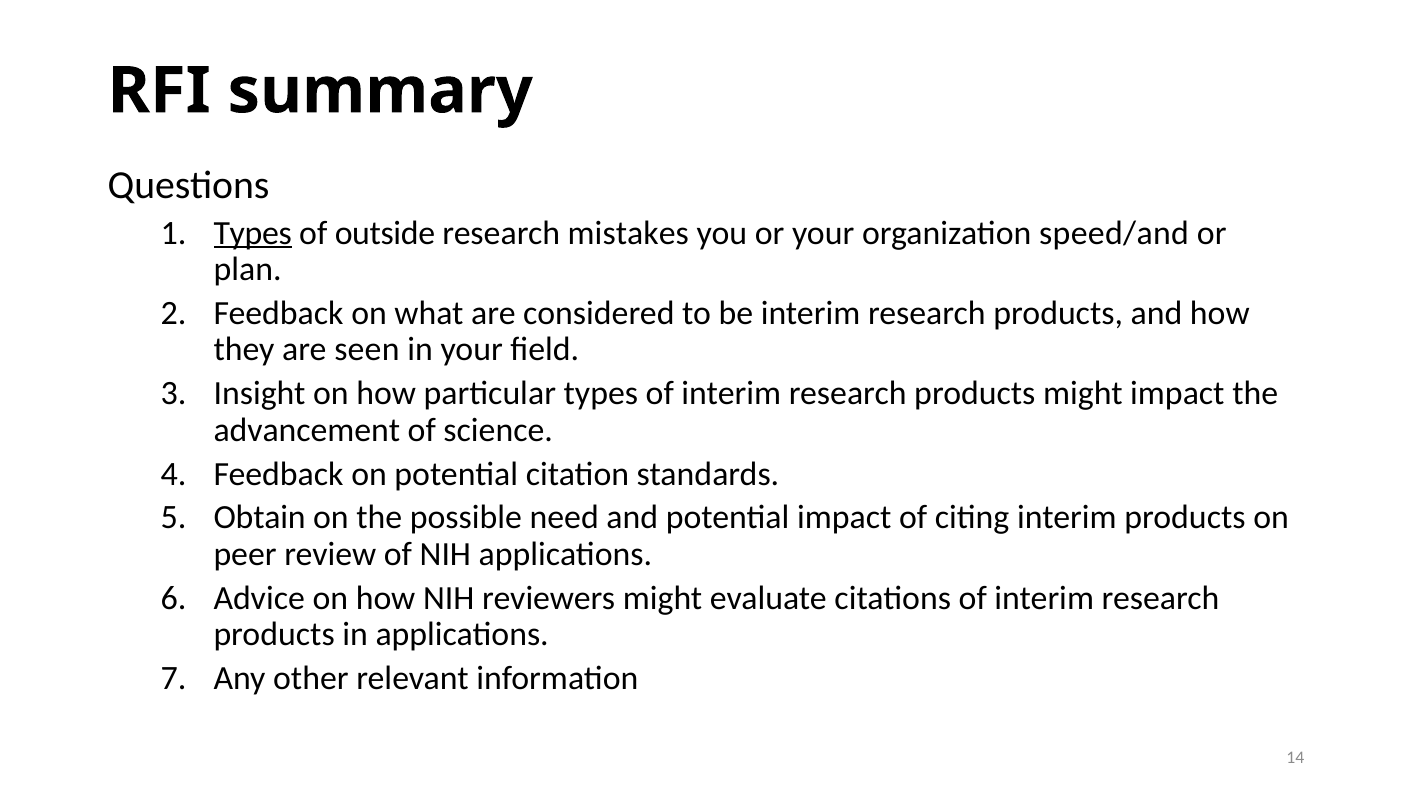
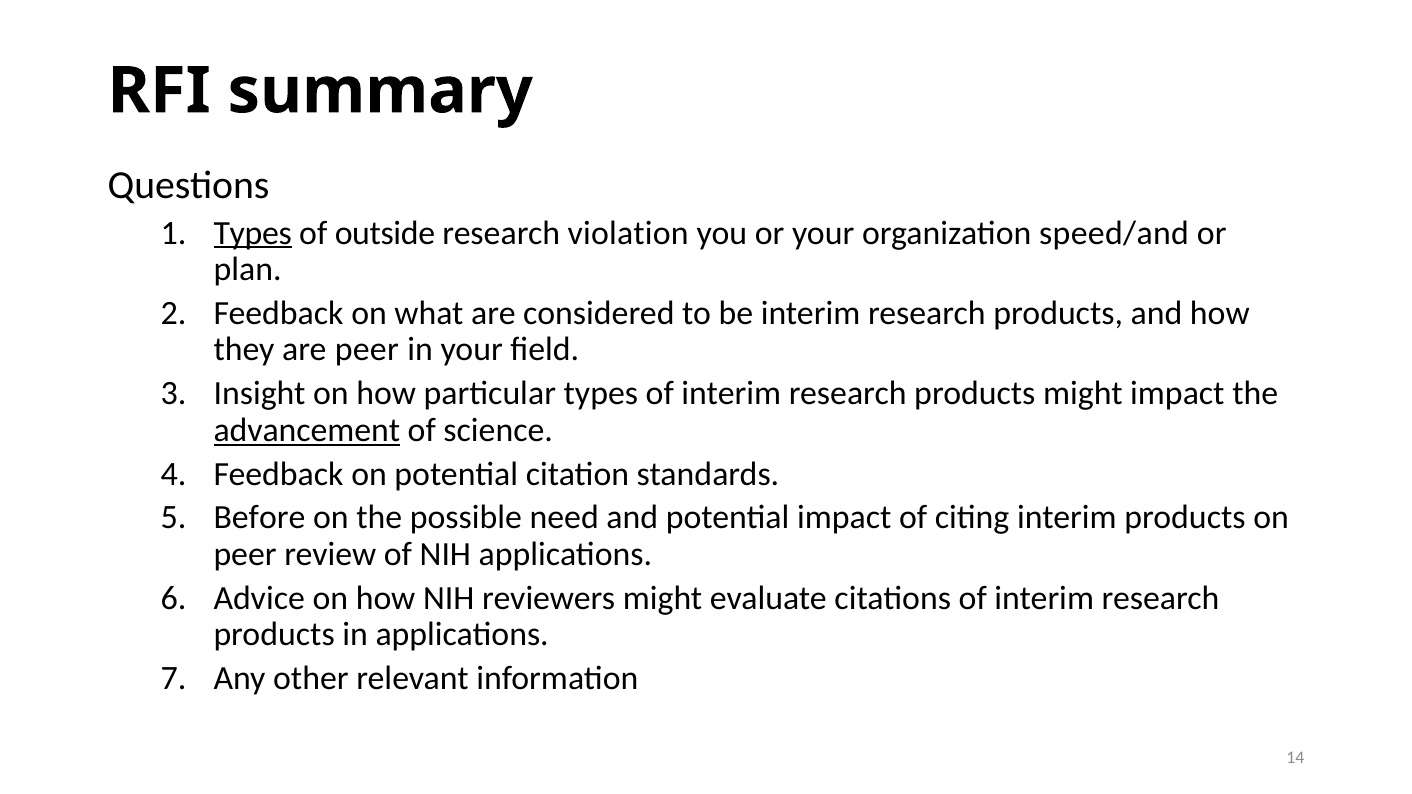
mistakes: mistakes -> violation (628, 233)
are seen: seen -> peer (367, 350)
advancement underline: none -> present (307, 430)
Obtain: Obtain -> Before (259, 518)
